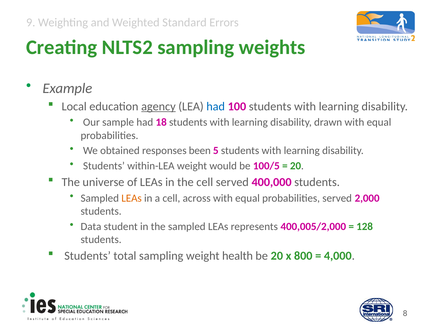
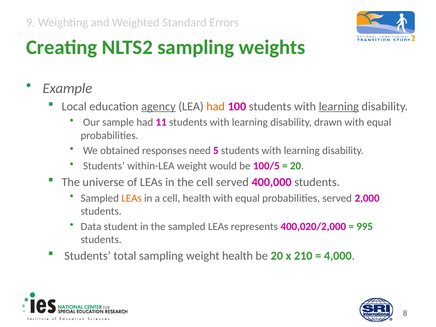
had colour: blue -> orange (216, 106)
learning underline: none -> present (339, 106)
18: 18 -> 11 (161, 122)
been: been -> need (200, 151)
cell across: across -> health (197, 198)
400,005/2,000: 400,005/2,000 -> 400,020/2,000 (313, 227)
128: 128 -> 995 (365, 227)
800: 800 -> 210 (303, 256)
